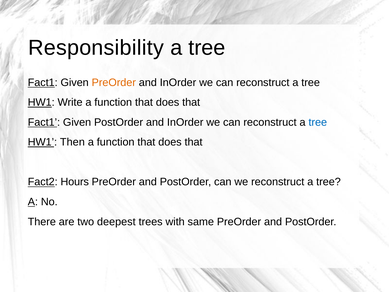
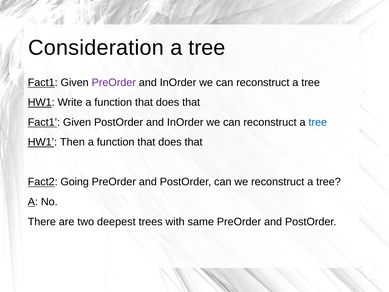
Responsibility: Responsibility -> Consideration (96, 48)
PreOrder colour: orange -> purple (114, 82)
Hours: Hours -> Going (75, 182)
